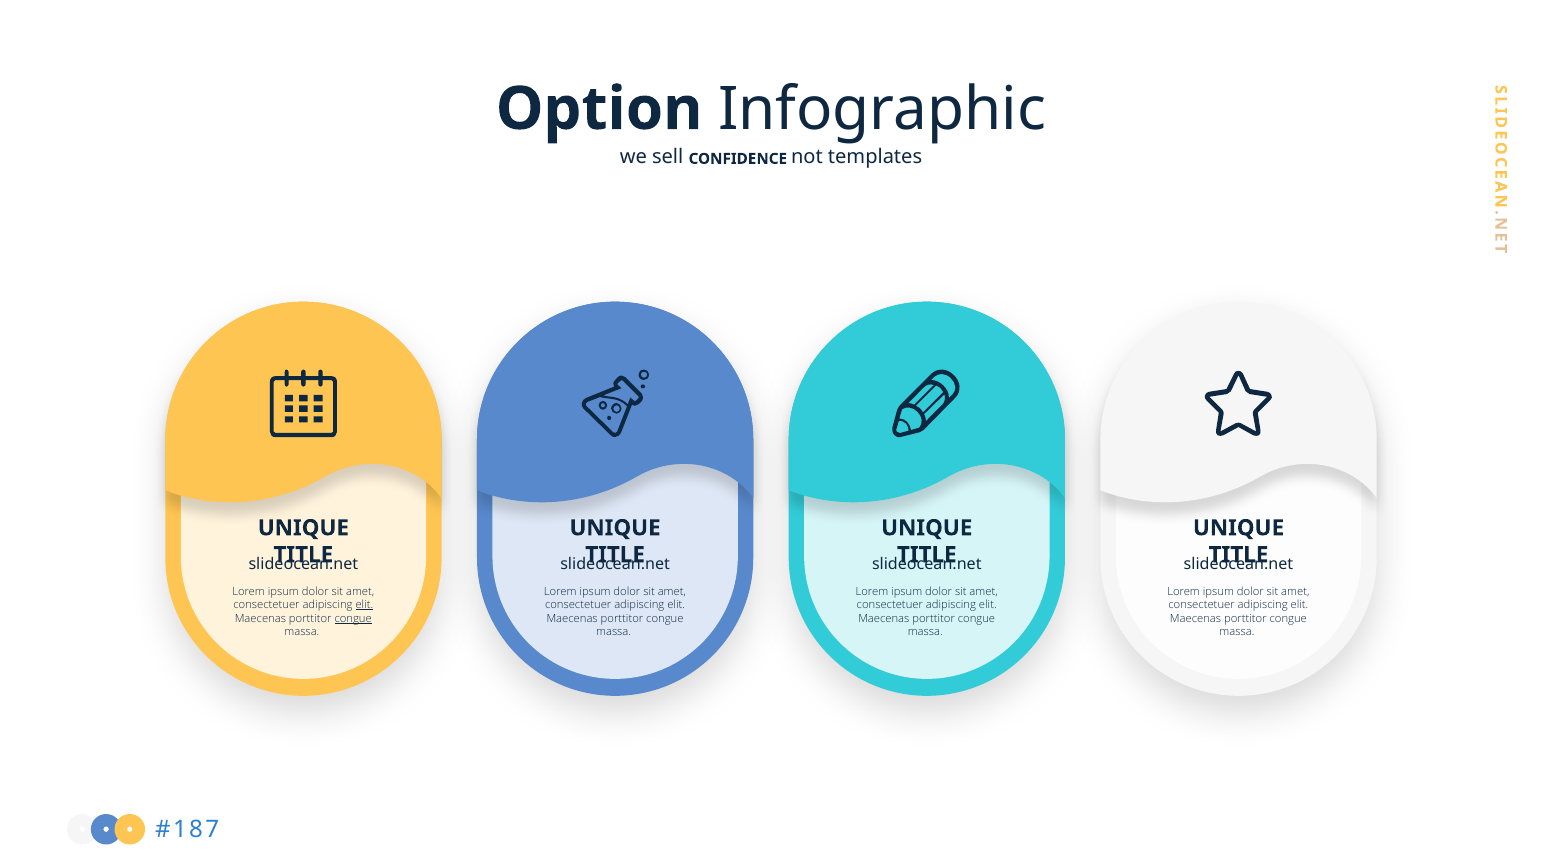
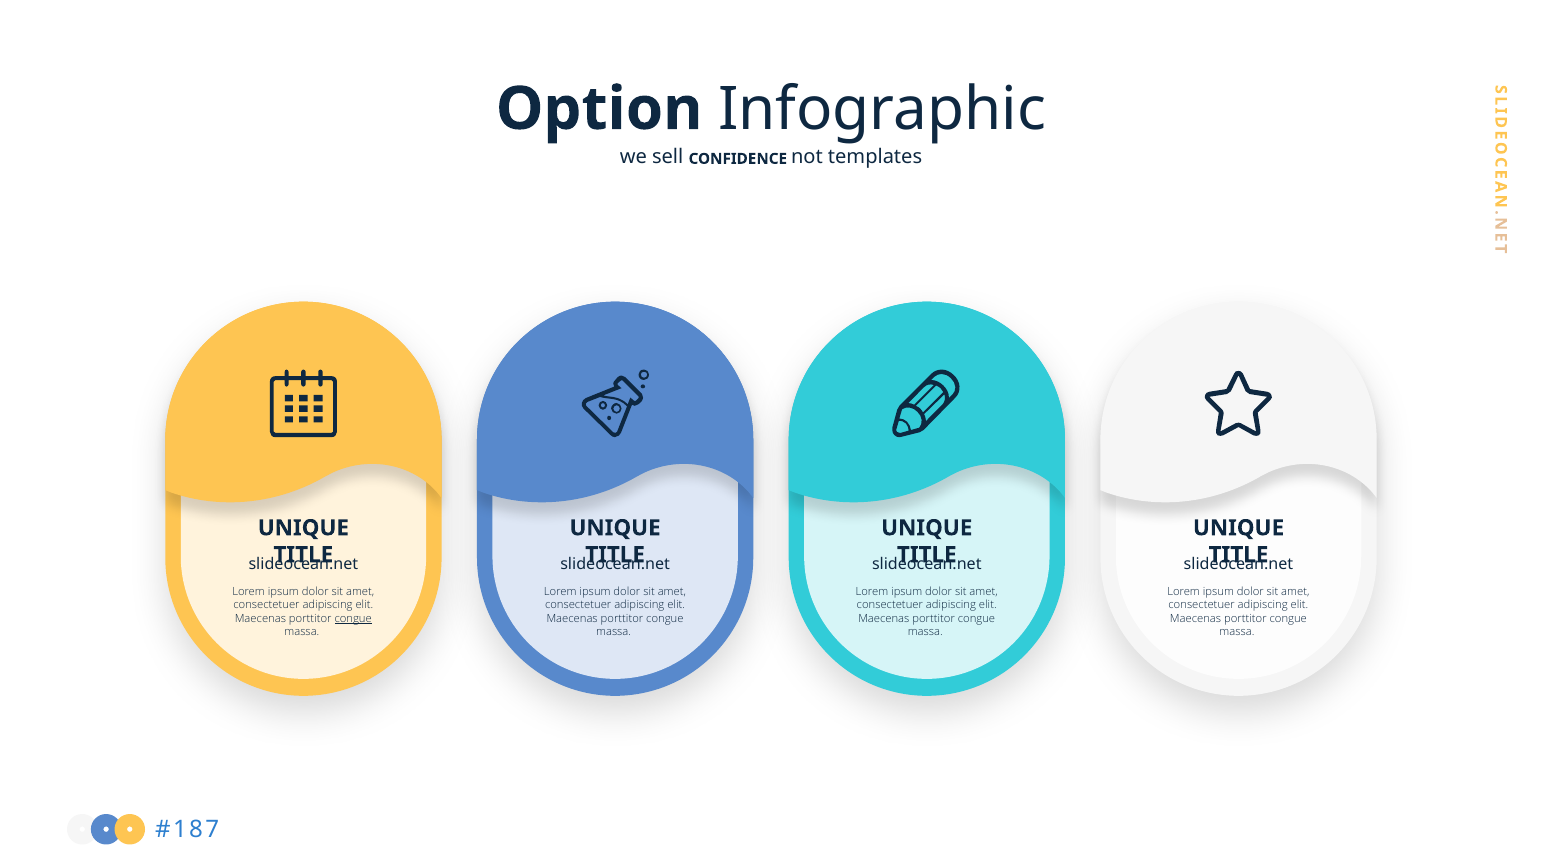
elit underline: present -> none (364, 605)
